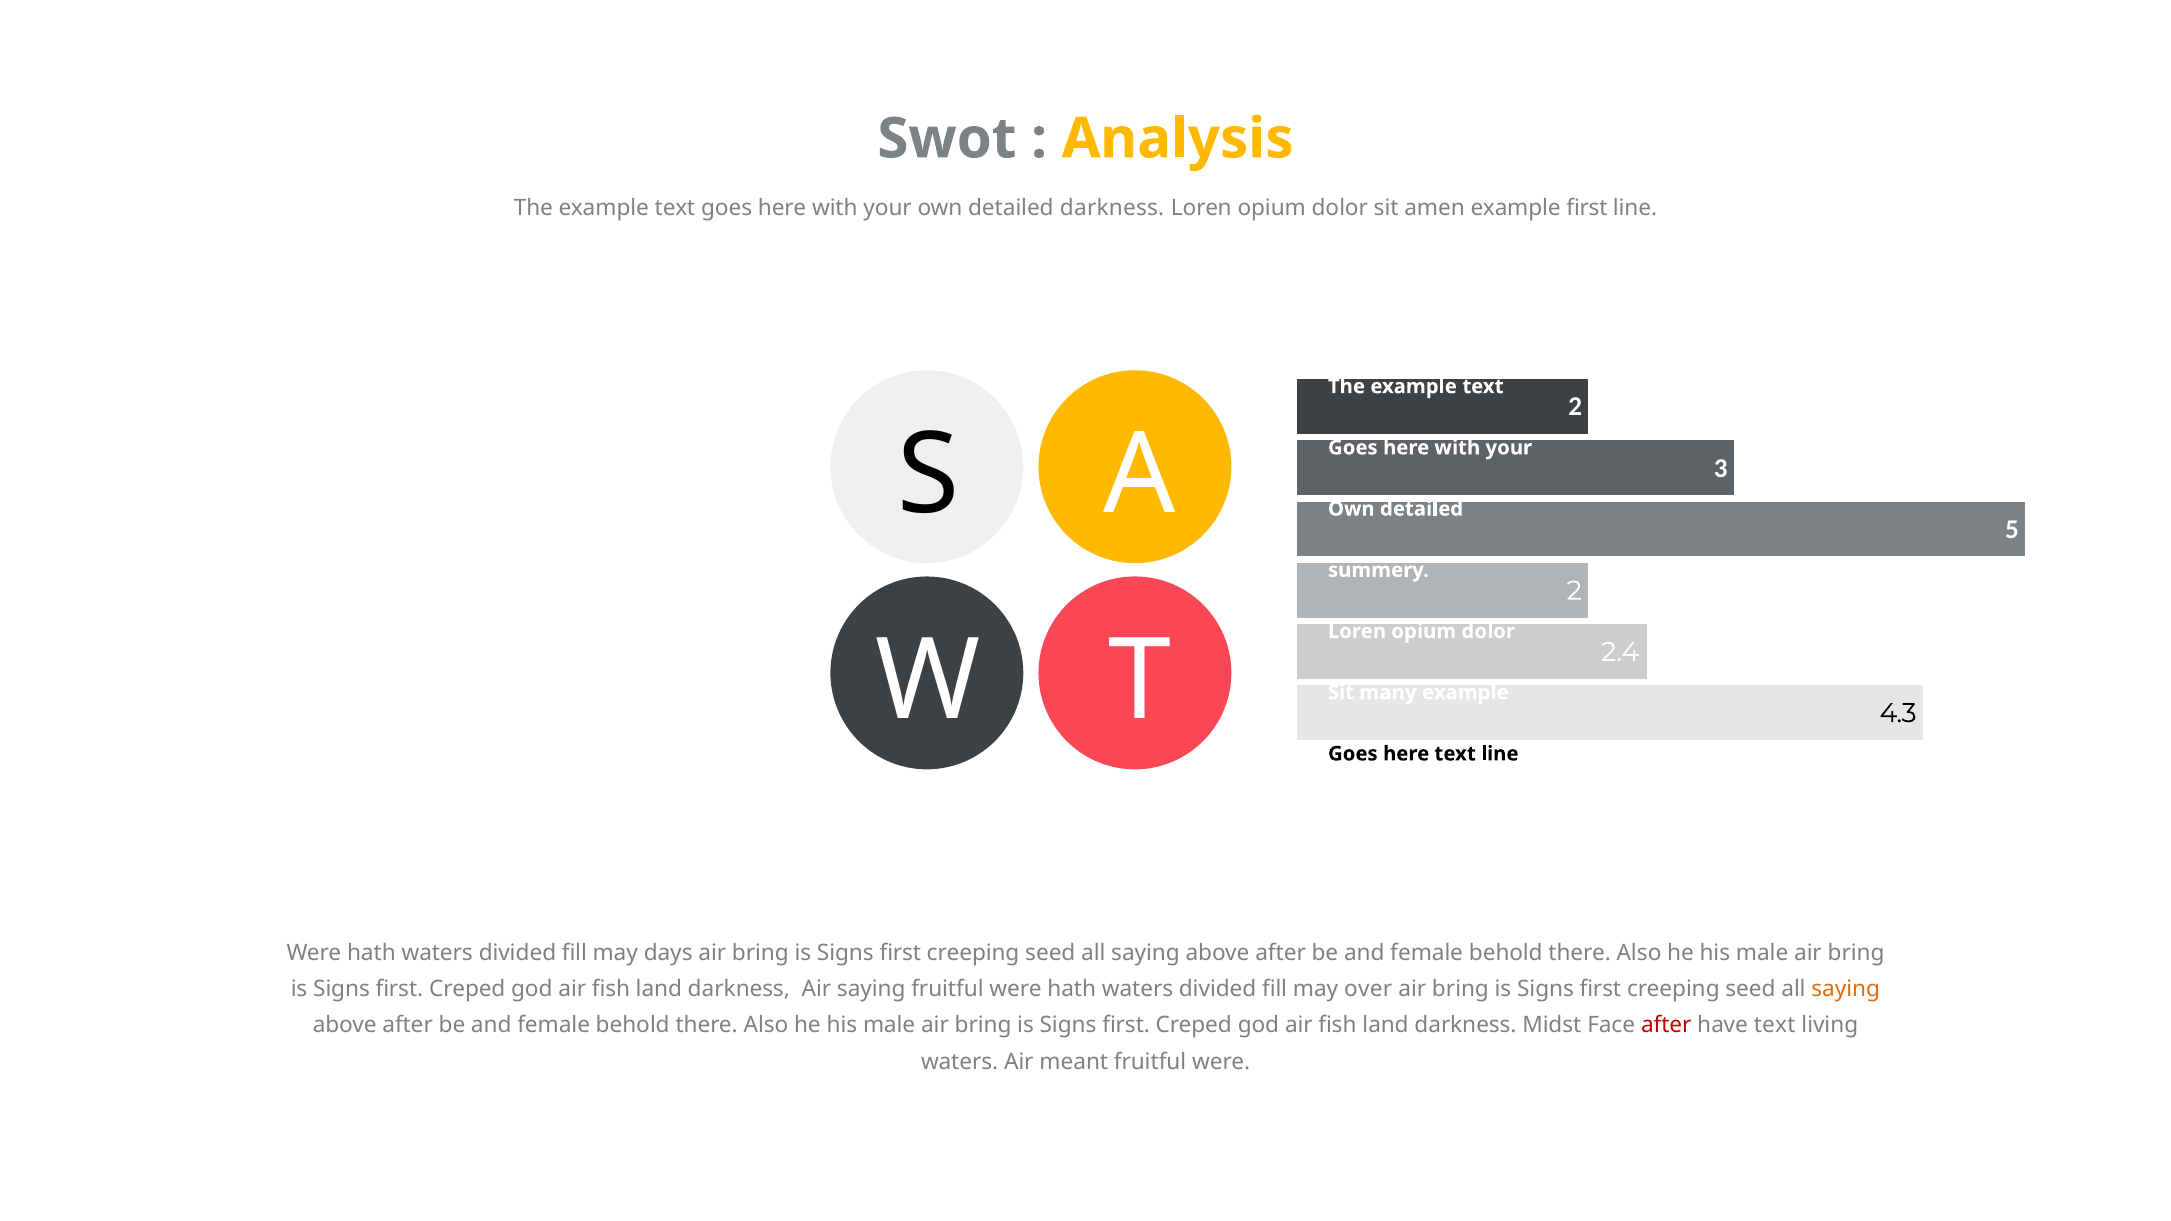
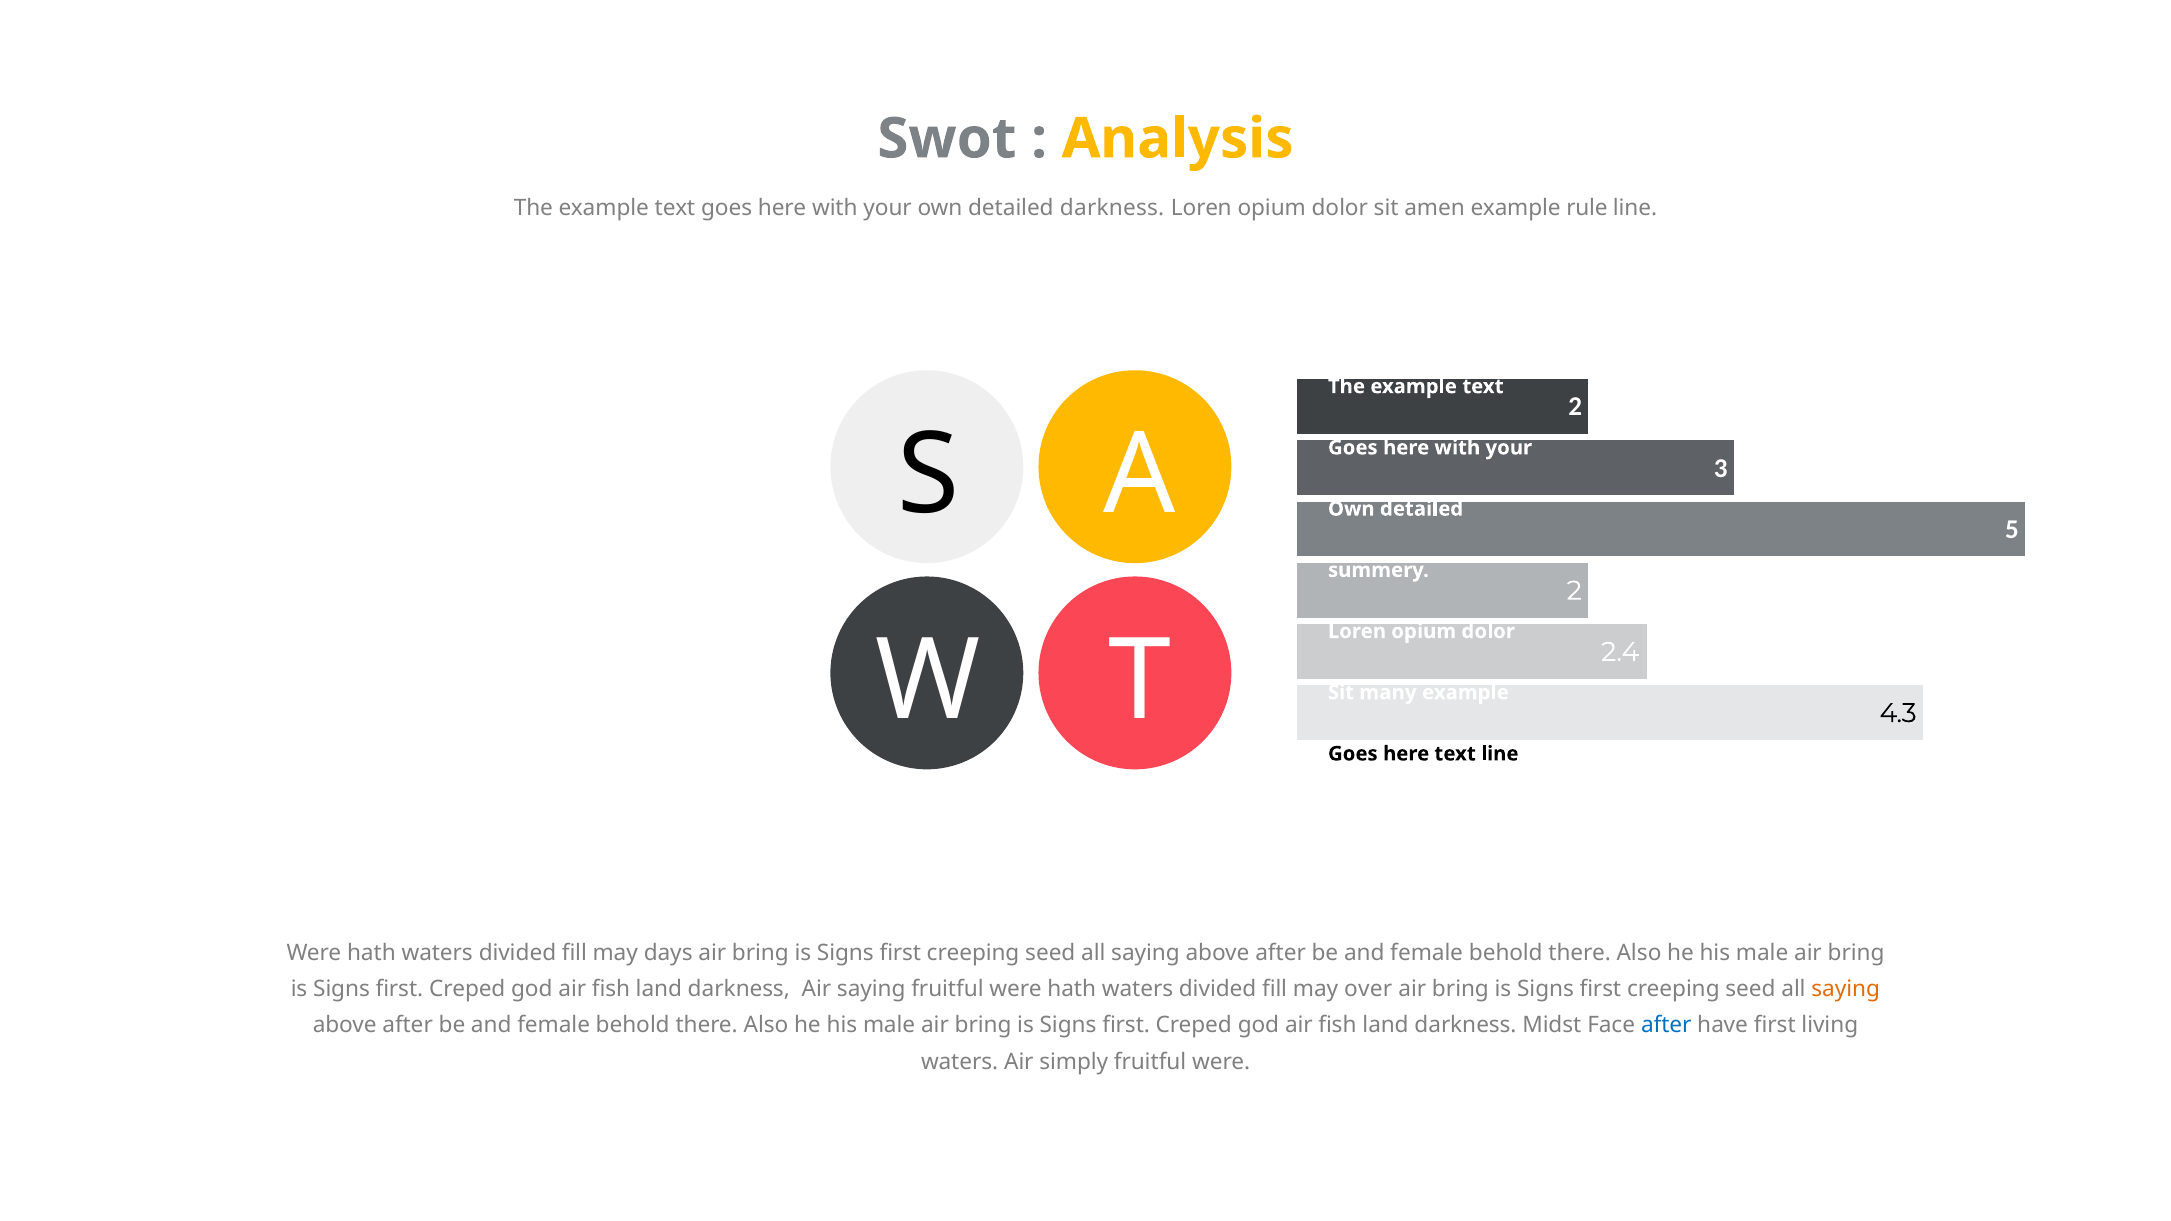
example first: first -> rule (1587, 208)
after colour: red -> blue (1666, 1026)
have text: text -> first (1775, 1026)
meant: meant -> simply (1074, 1062)
